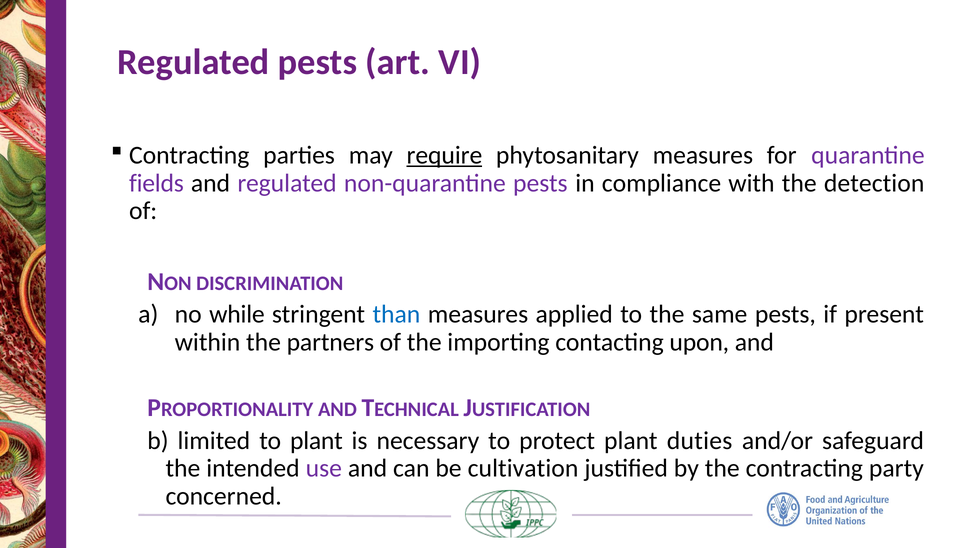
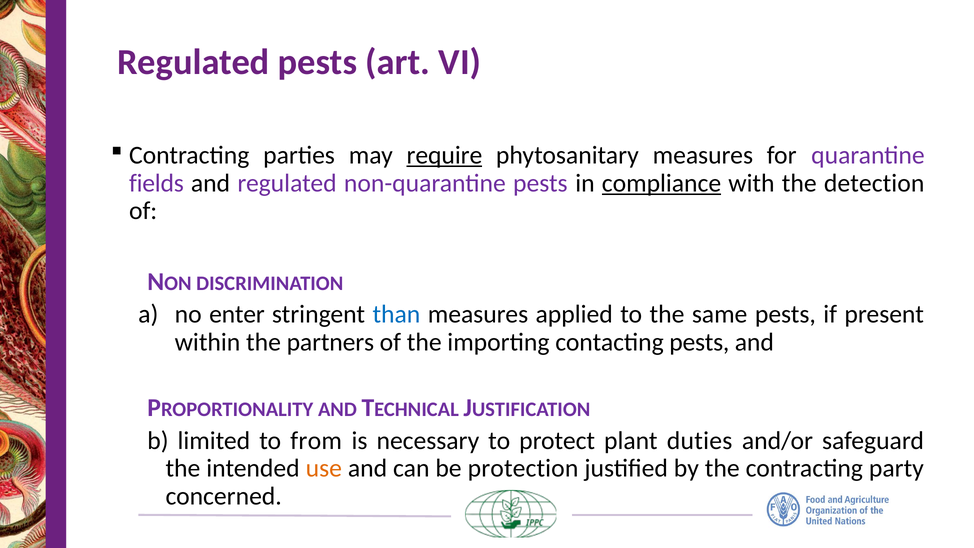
compliance underline: none -> present (661, 183)
while: while -> enter (237, 314)
contacting upon: upon -> pests (699, 342)
to plant: plant -> from (316, 441)
use colour: purple -> orange (324, 468)
cultivation: cultivation -> protection (523, 468)
